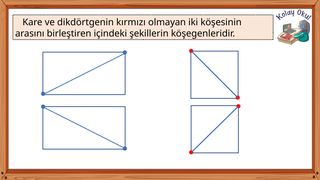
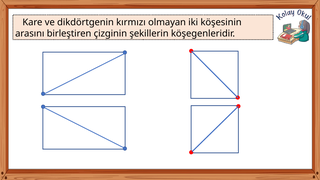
içindeki: içindeki -> çizginin (110, 34)
